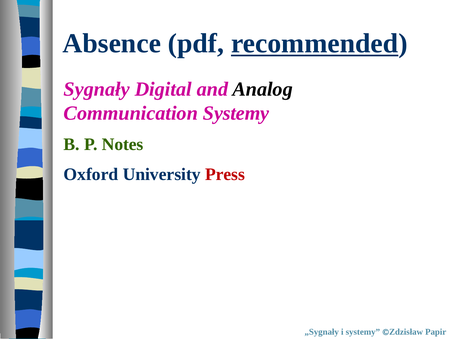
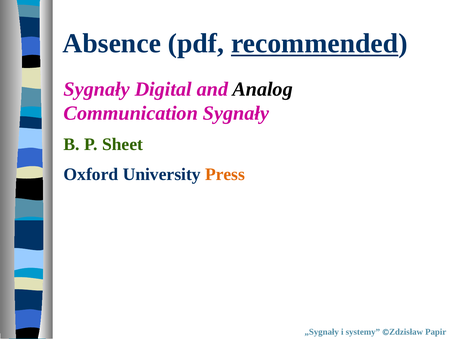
Communication Systemy: Systemy -> Sygnały (236, 114)
Notes: Notes -> Sheet (123, 145)
Press colour: red -> orange (225, 175)
